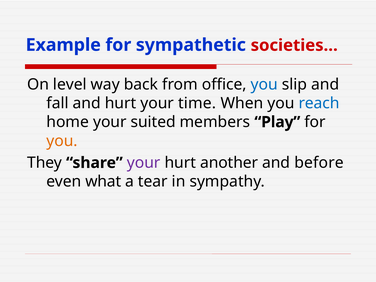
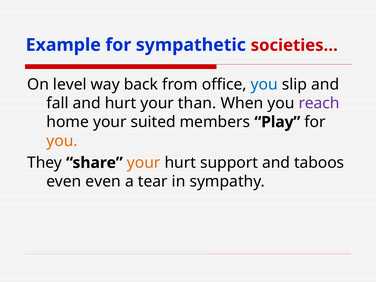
time: time -> than (197, 103)
reach colour: blue -> purple (319, 103)
your colour: purple -> orange (144, 163)
another: another -> support (229, 163)
before: before -> taboos (319, 163)
even what: what -> even (103, 182)
